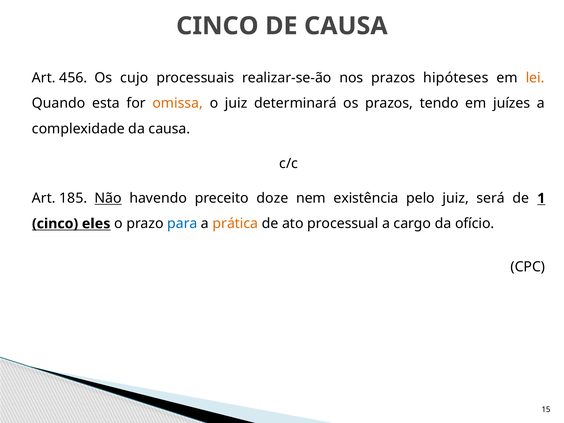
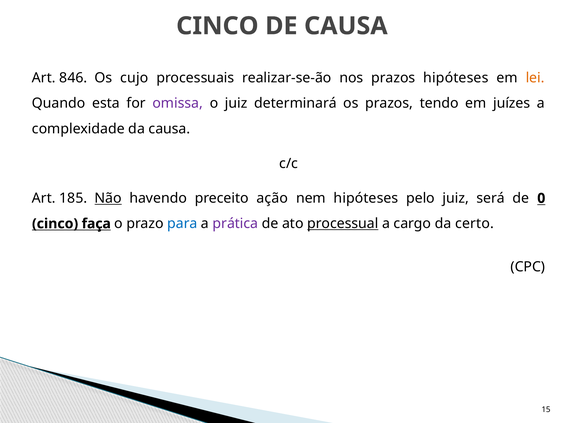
456: 456 -> 846 (73, 78)
omissa colour: orange -> purple (178, 103)
doze: doze -> ação (272, 198)
nem existência: existência -> hipóteses (366, 198)
1: 1 -> 0 (541, 198)
eles: eles -> faça (96, 224)
prática colour: orange -> purple (235, 224)
processual underline: none -> present (343, 224)
ofício: ofício -> certo (475, 224)
